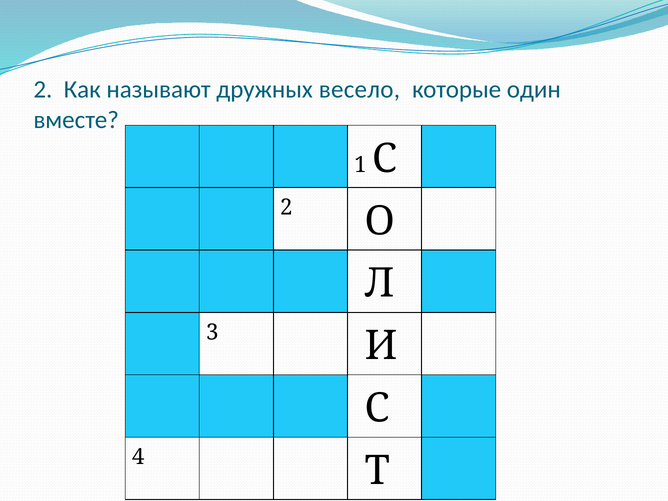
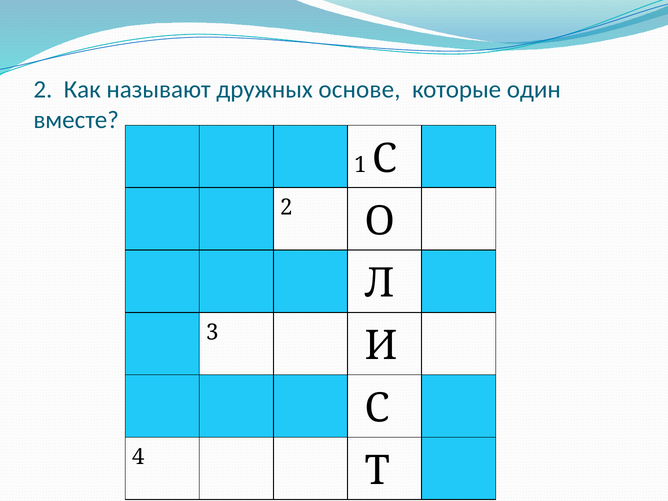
весело: весело -> основе (359, 89)
